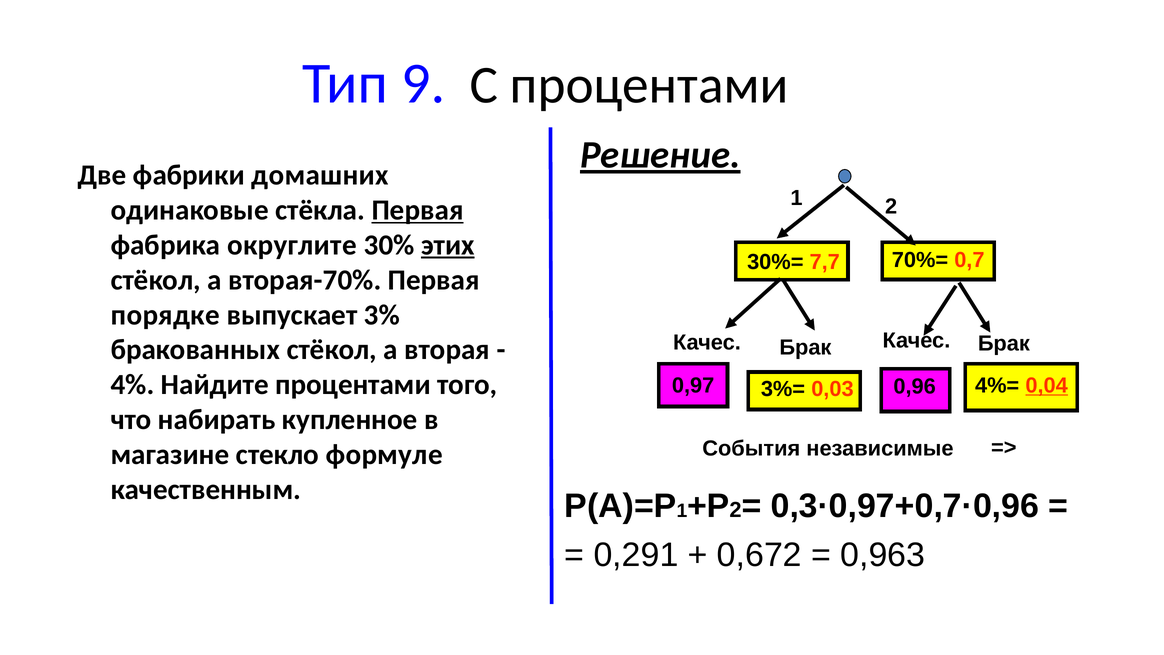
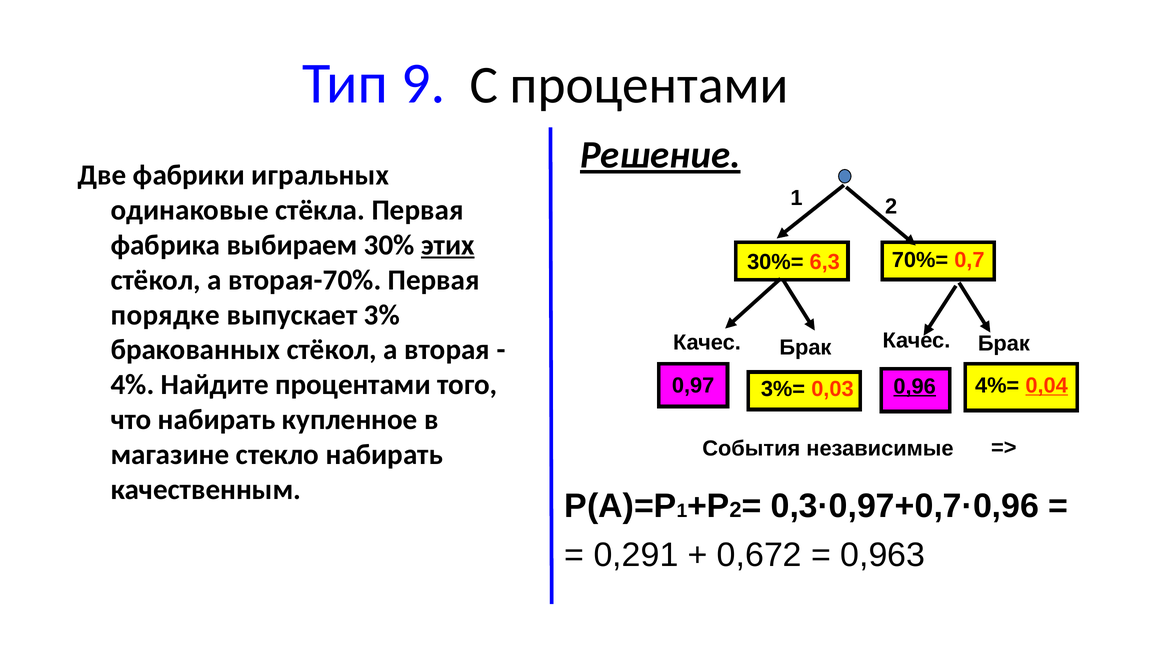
домашних: домашних -> игральных (320, 175)
Первая underline: present -> none (418, 210)
округлите: округлите -> выбираем (292, 245)
7,7: 7,7 -> 6,3 (825, 262)
0,96 underline: none -> present (915, 386)
стекло формуле: формуле -> набирать (384, 454)
